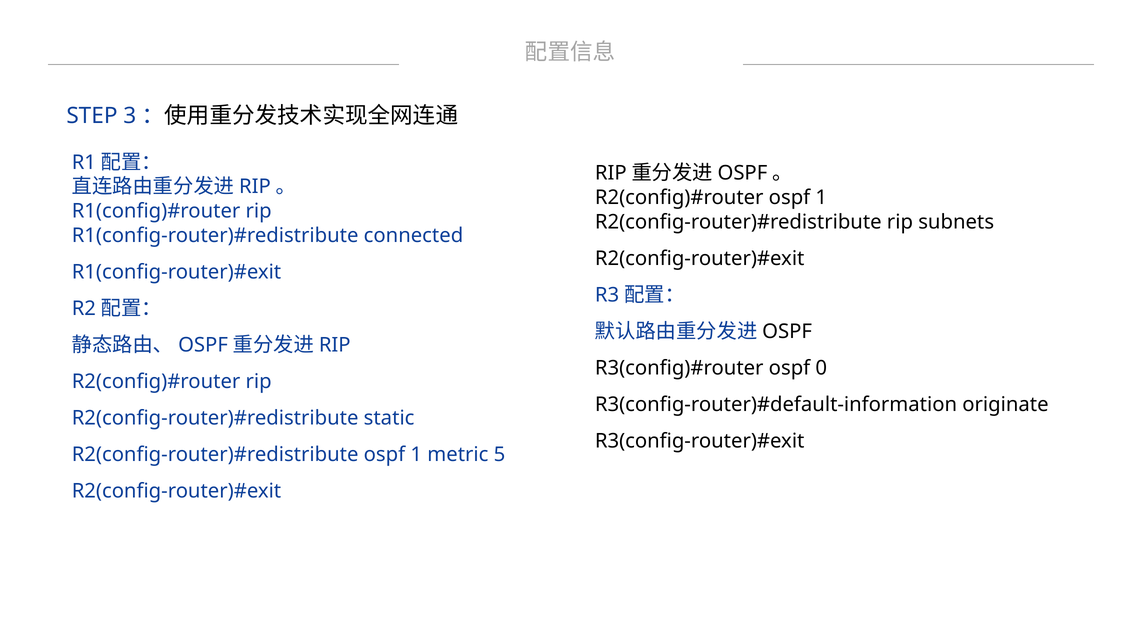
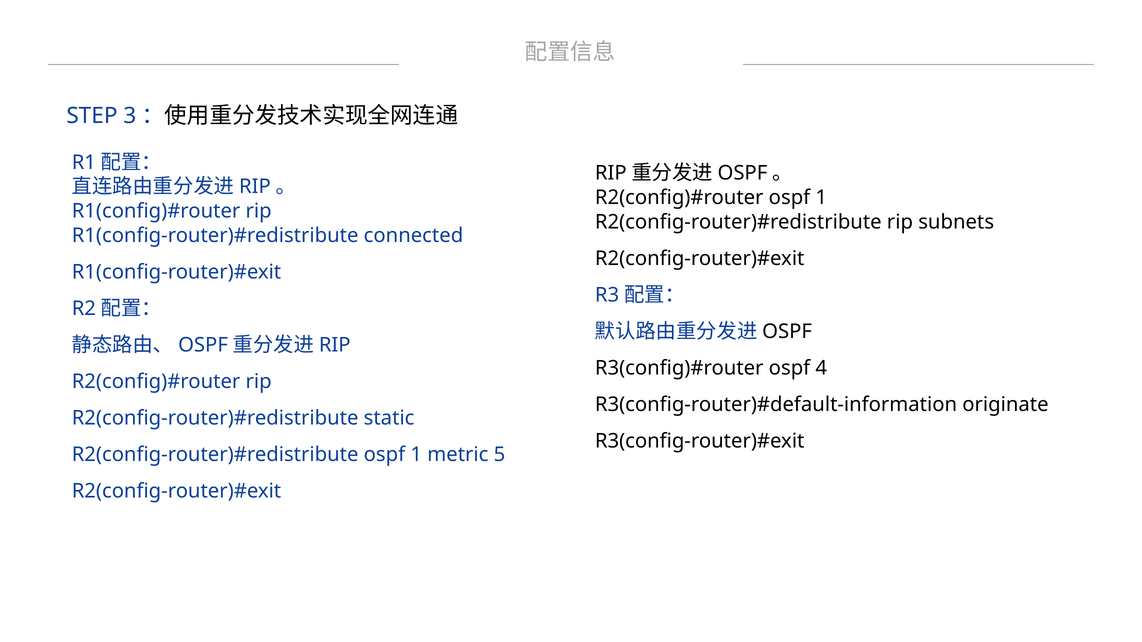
0: 0 -> 4 (821, 368)
